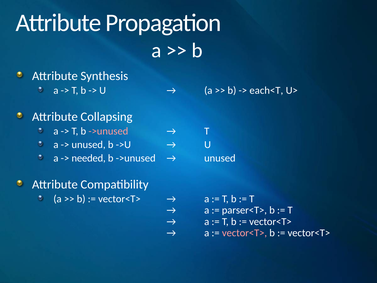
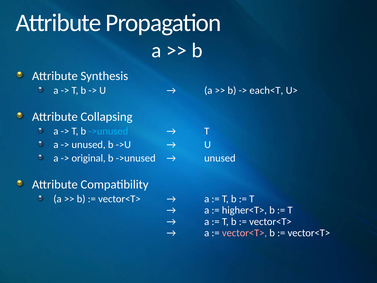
->unused colour: pink -> light blue (108, 131)
needed: needed -> original (89, 158)
parser<T>: parser<T> -> higher<T> (244, 210)
